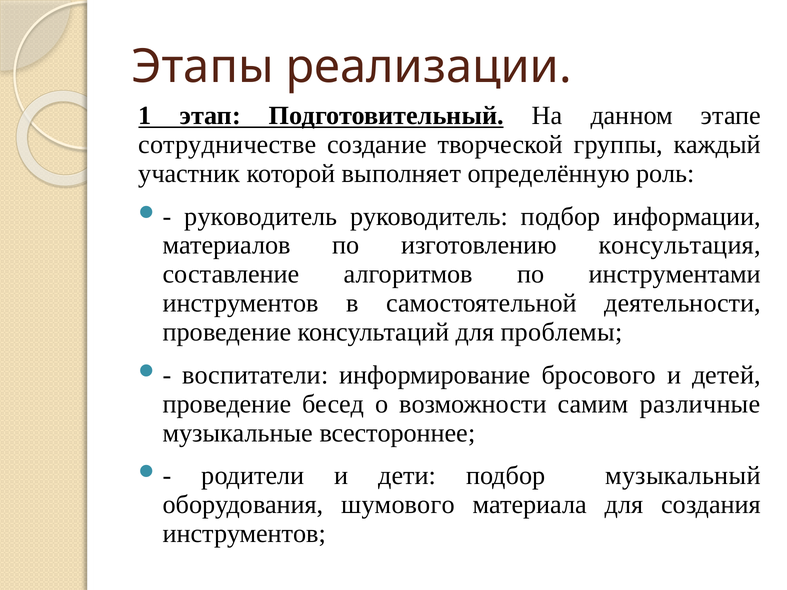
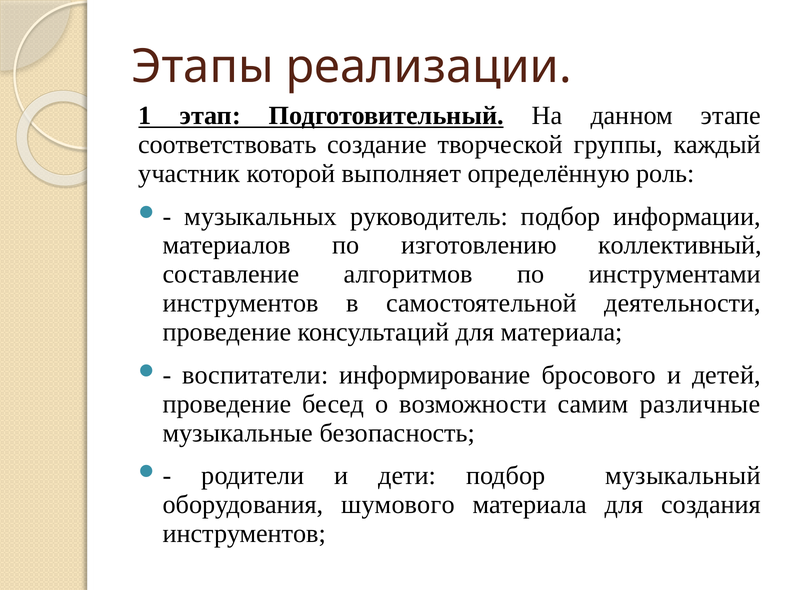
сотрудничестве: сотрудничестве -> соответствовать (227, 145)
руководитель: руководитель -> музыкальных (261, 217)
консультация: консультация -> коллективный (680, 245)
для проблемы: проблемы -> материала (562, 332)
всестороннее: всестороннее -> безопасность (397, 433)
